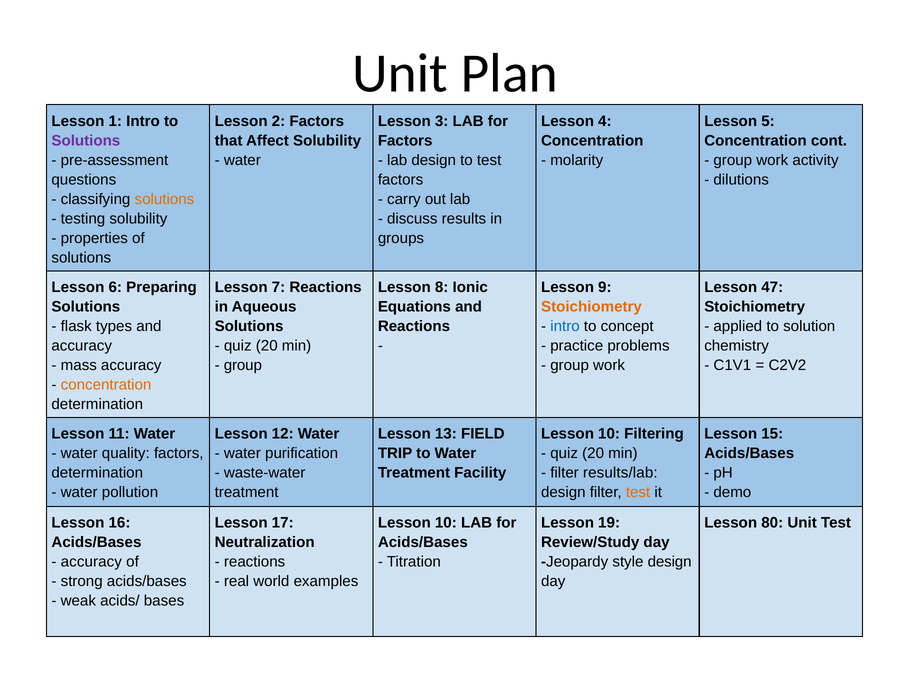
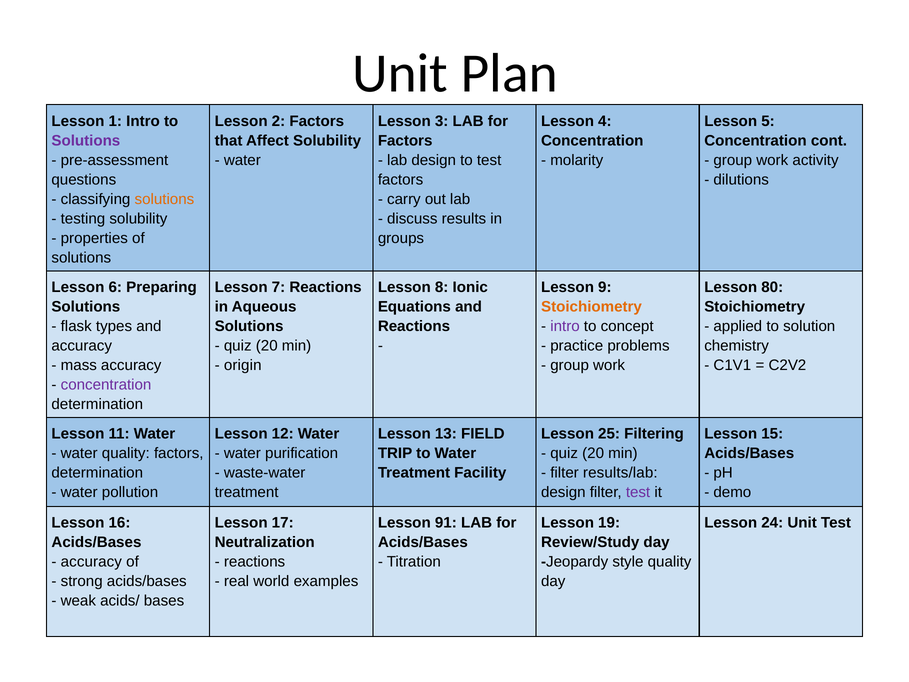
47: 47 -> 80 (772, 287)
intro colour: blue -> purple (565, 326)
group: group -> origin (243, 365)
concentration colour: orange -> purple (106, 385)
10: 10 -> 25 (609, 434)
test colour: orange -> purple (638, 492)
10: 10 -> 91 (446, 523)
80: 80 -> 24 (772, 523)
style design: design -> quality (670, 562)
